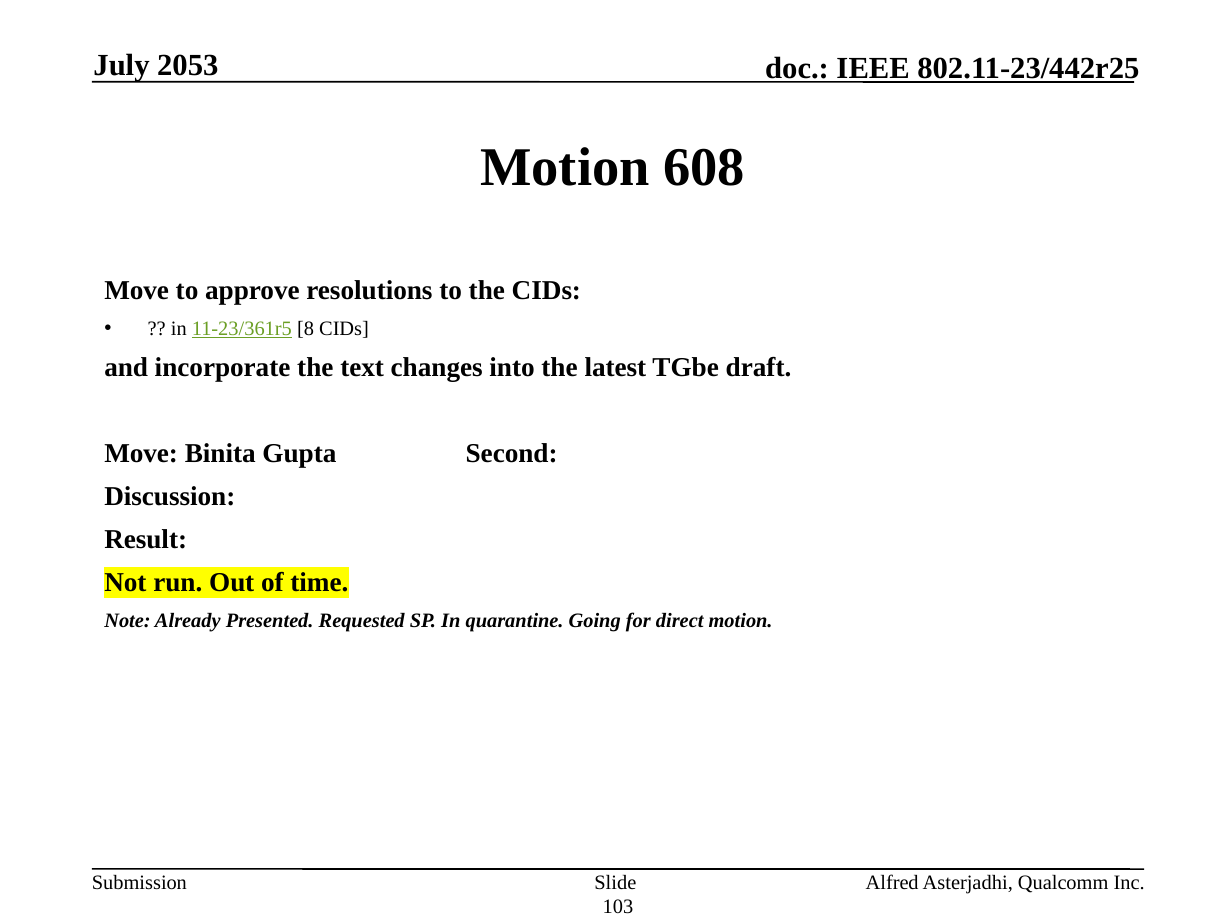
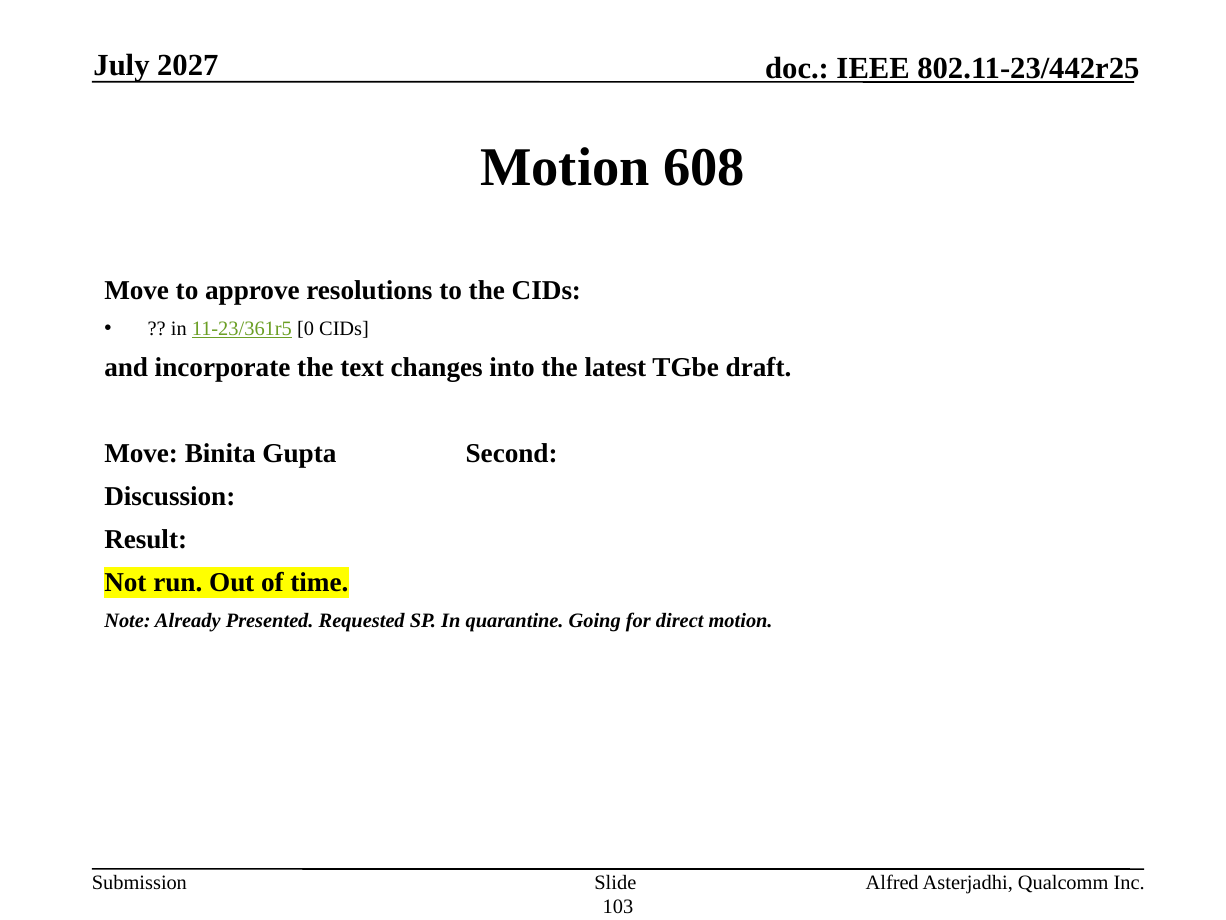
2053: 2053 -> 2027 (188, 65)
8: 8 -> 0 (306, 328)
